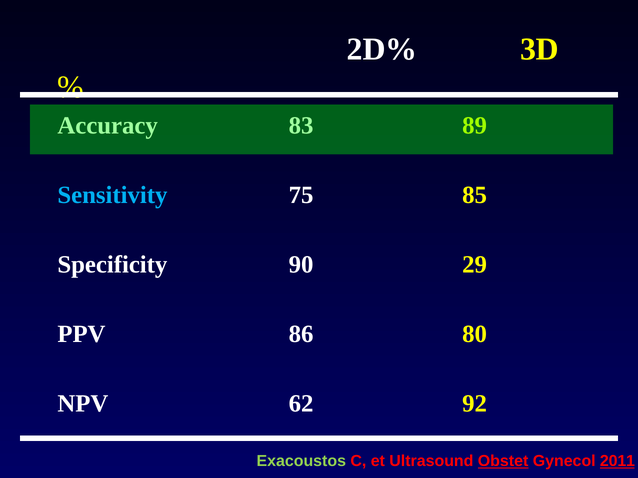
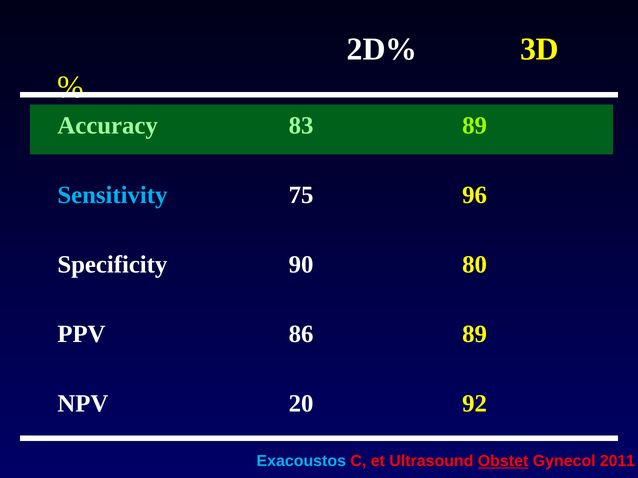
85: 85 -> 96 (475, 195)
29: 29 -> 80 (475, 265)
86 80: 80 -> 89 (475, 334)
62: 62 -> 20 (301, 404)
Exacoustos colour: light green -> light blue (301, 462)
2011 underline: present -> none (617, 462)
